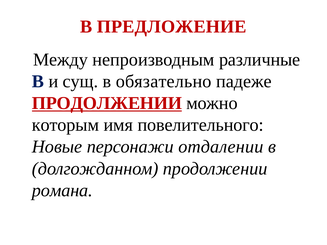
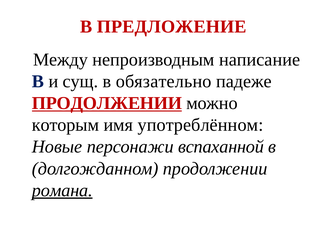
различные: различные -> написание (260, 60)
повелительного: повелительного -> употреблённом (200, 125)
отдалении: отдалении -> вспаханной (221, 147)
романа underline: none -> present (62, 190)
